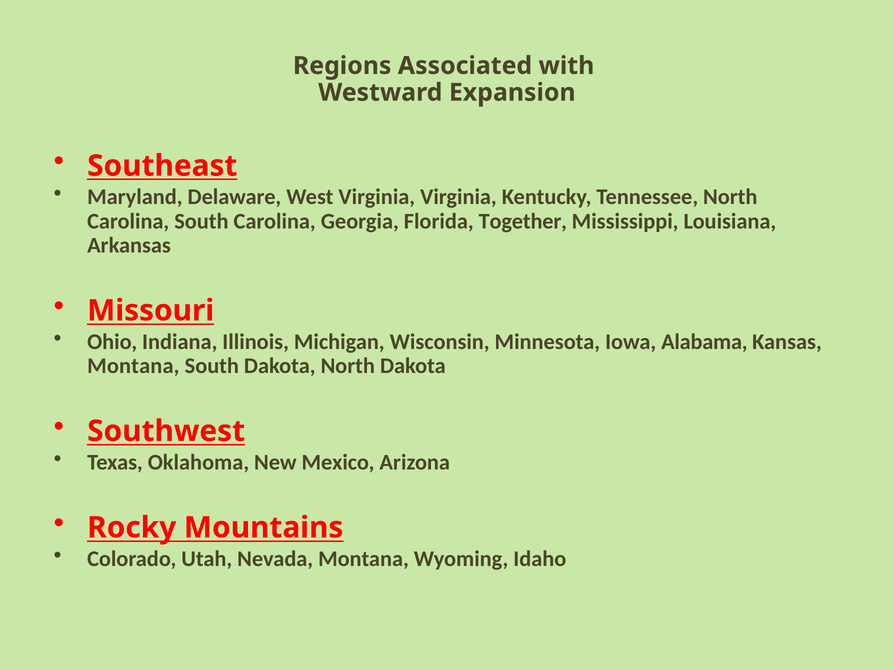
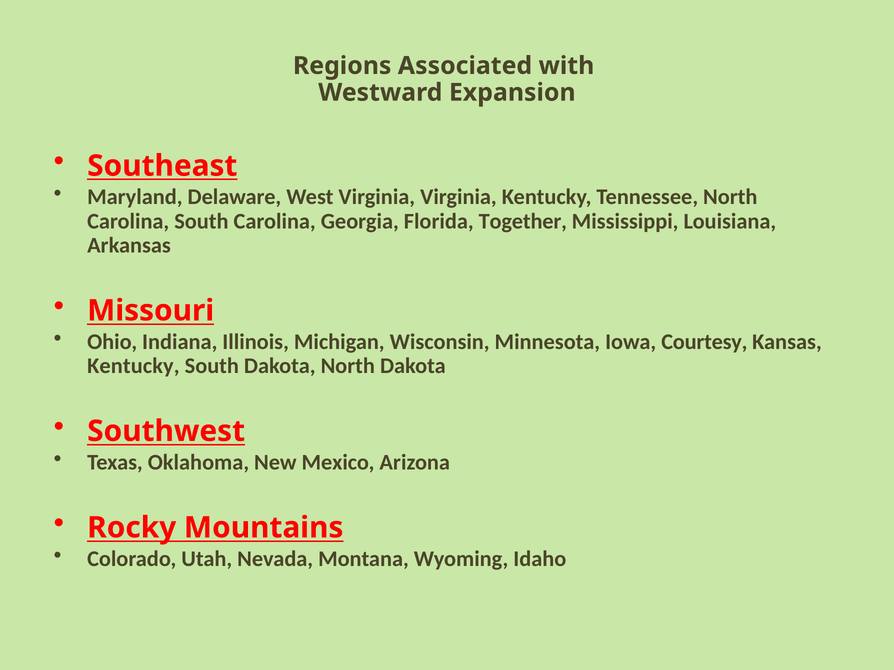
Alabama: Alabama -> Courtesy (704, 342)
Montana: Montana -> Kentucky (133, 366)
